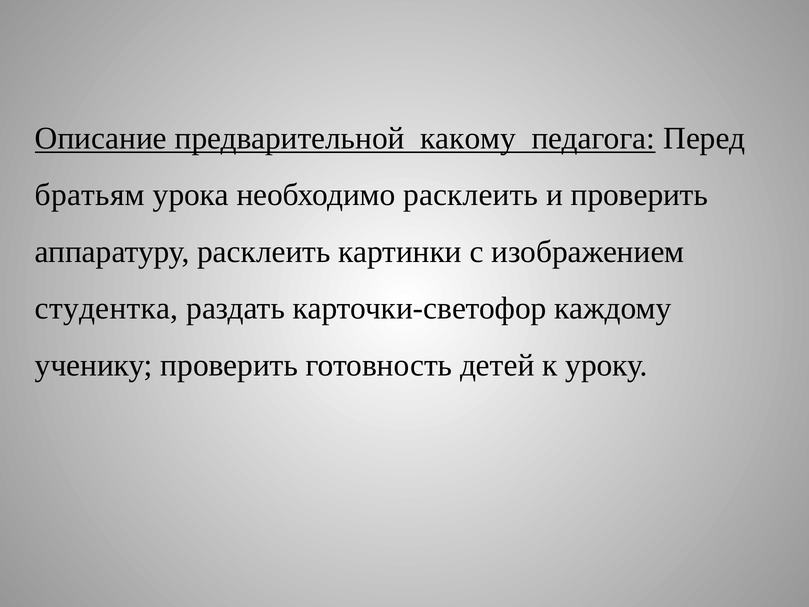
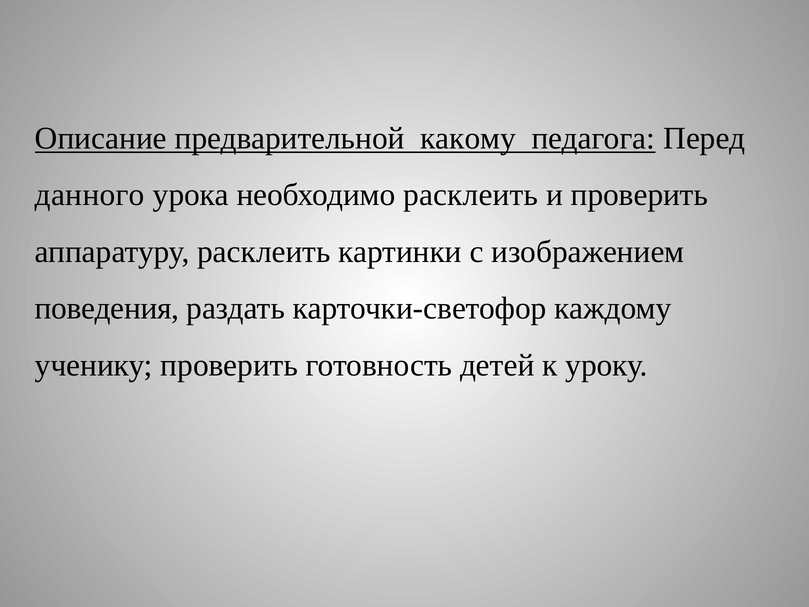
братьям: братьям -> данного (90, 195)
студентка: студентка -> поведения (107, 308)
